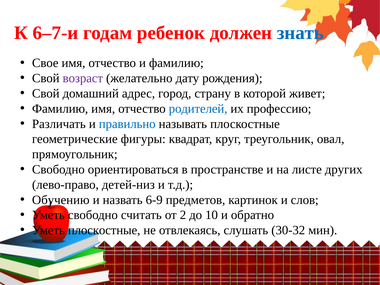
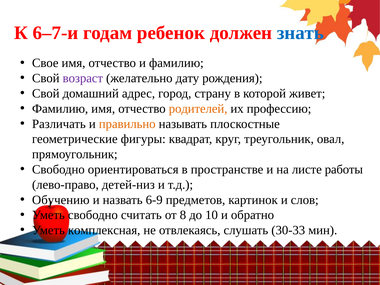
родителей colour: blue -> orange (198, 109)
правильно colour: blue -> orange (127, 124)
других: других -> работы (344, 169)
2: 2 -> 8 (183, 215)
Уметь плоскостные: плоскостные -> комплексная (104, 230)
30-32: 30-32 -> 30-33 (288, 230)
